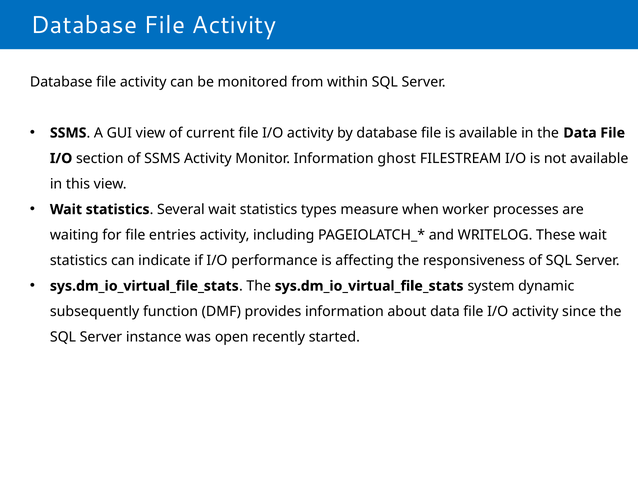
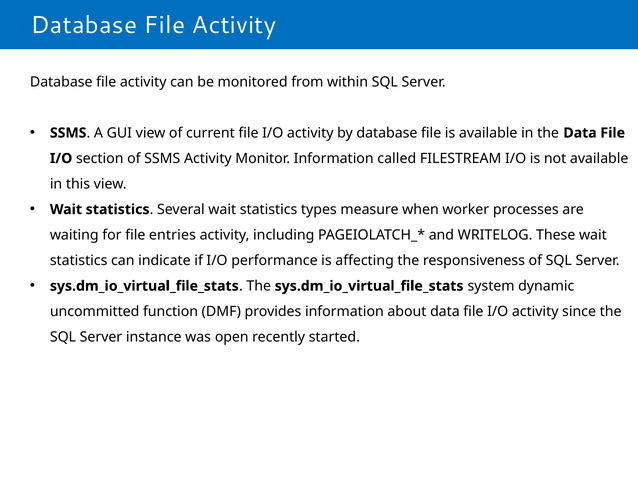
ghost: ghost -> called (397, 158)
subsequently: subsequently -> uncommitted (95, 311)
